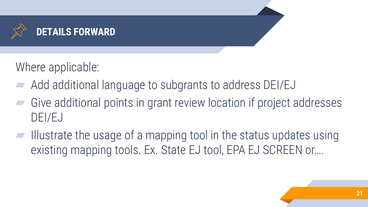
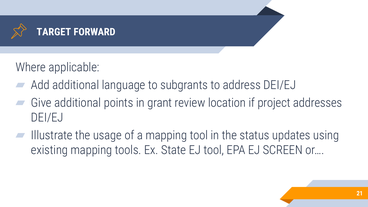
DETAILS: DETAILS -> TARGET (54, 32)
